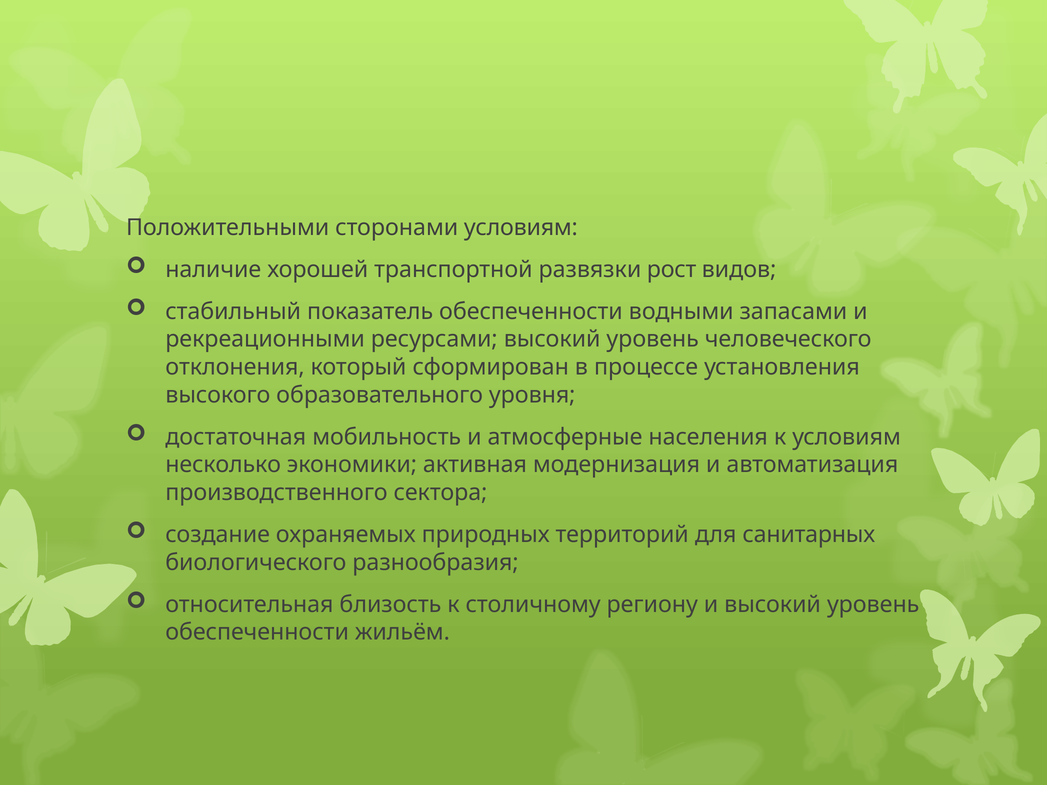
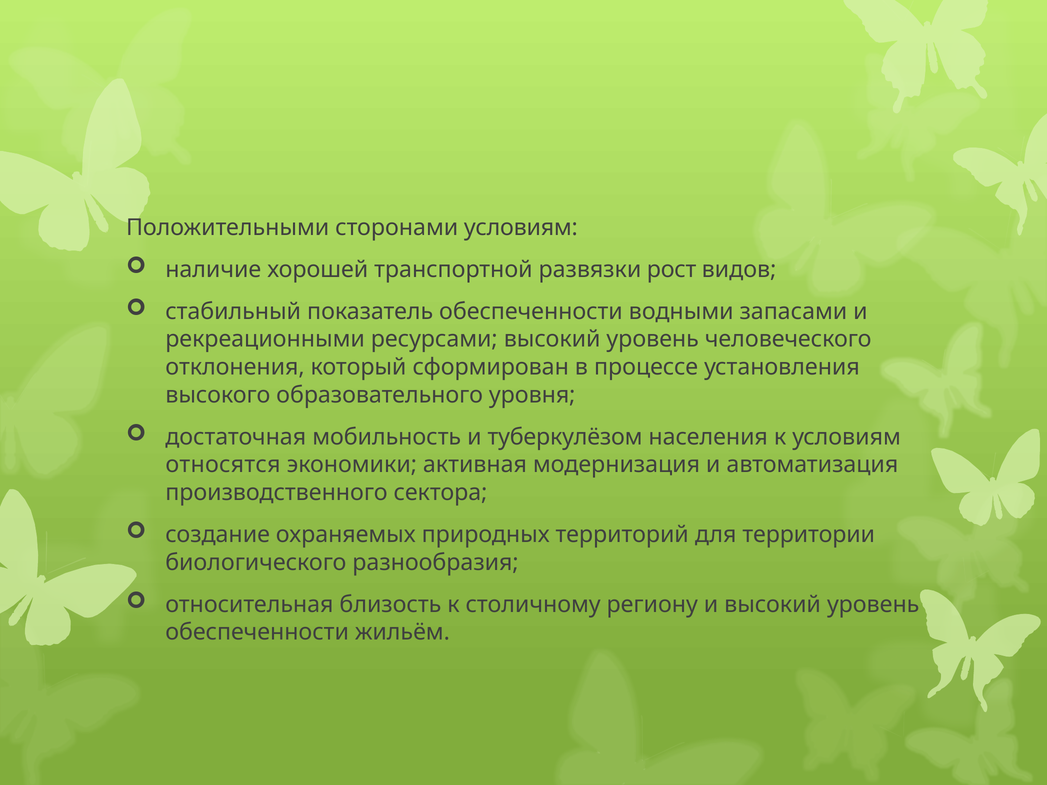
атмосферные: атмосферные -> туберкулёзом (565, 437)
несколько: несколько -> относятся (223, 465)
санитарных: санитарных -> территории (809, 535)
